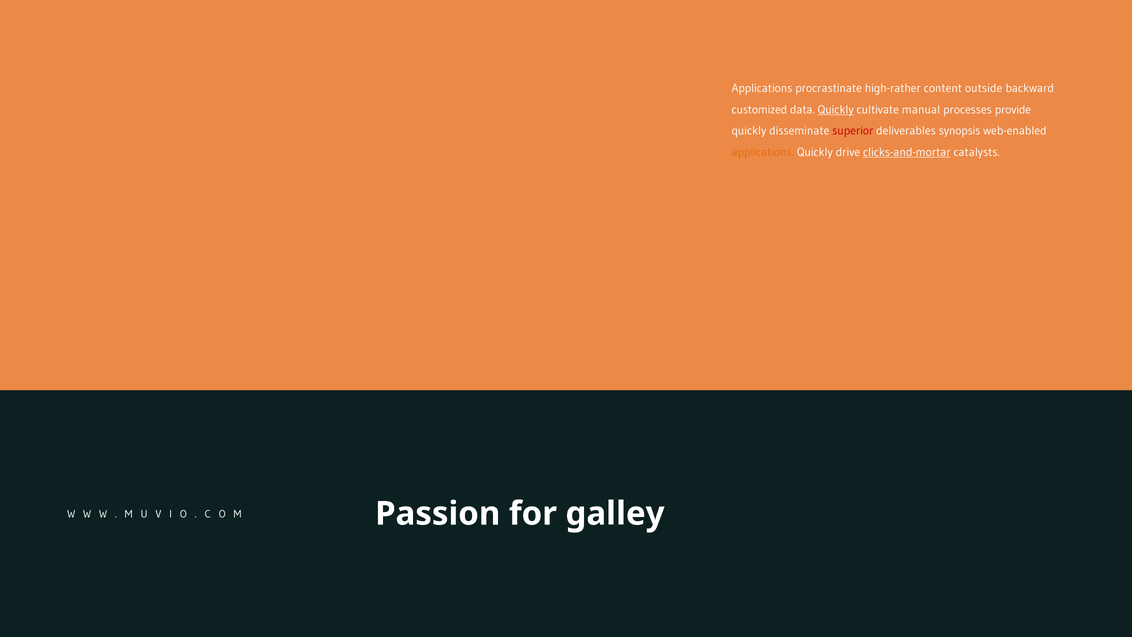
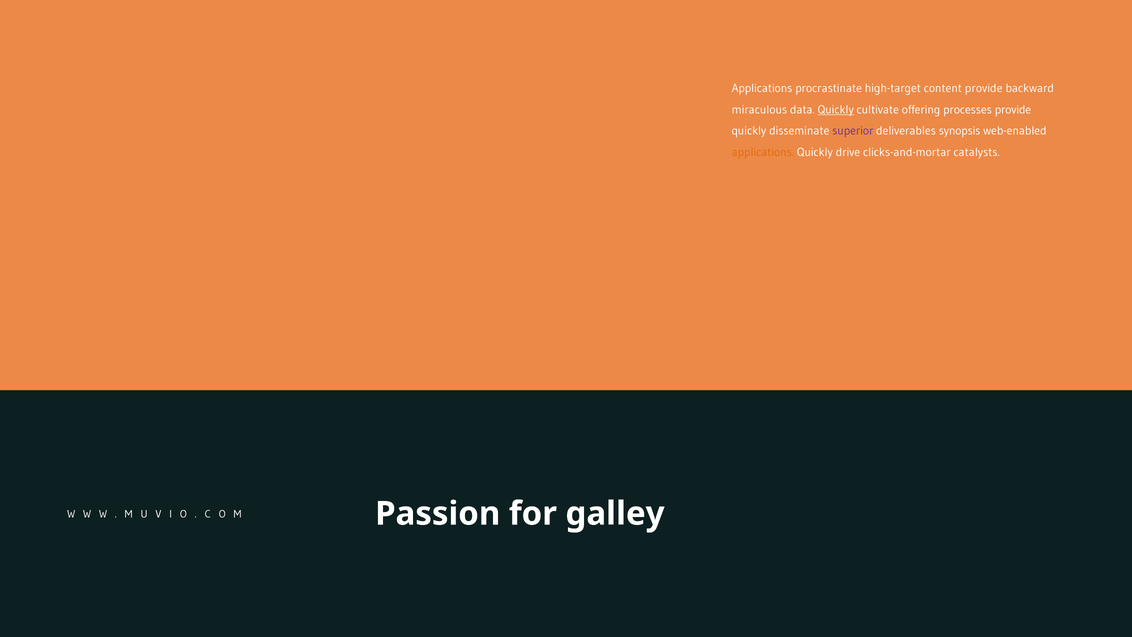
high-rather: high-rather -> high-target (893, 88)
content outside: outside -> provide (984, 88)
customized: customized -> miraculous (759, 110)
manual: manual -> offering (921, 110)
superior colour: red -> purple (853, 131)
clicks-and-mortar underline: present -> none (907, 152)
